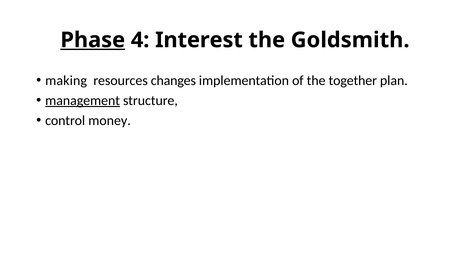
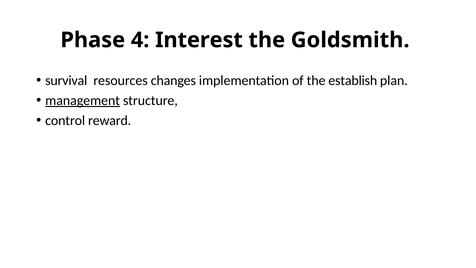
Phase underline: present -> none (93, 40)
making: making -> survival (66, 80)
together: together -> establish (353, 80)
money: money -> reward (110, 120)
